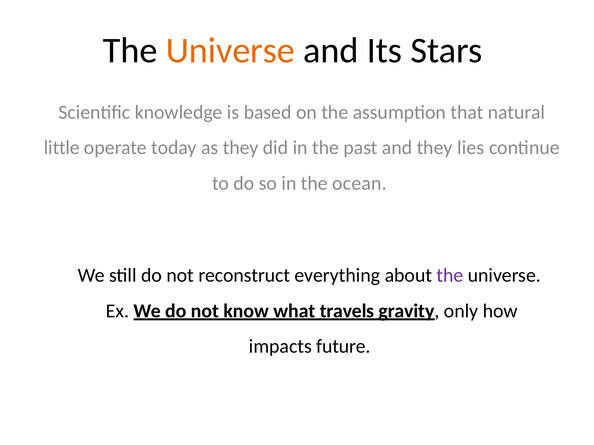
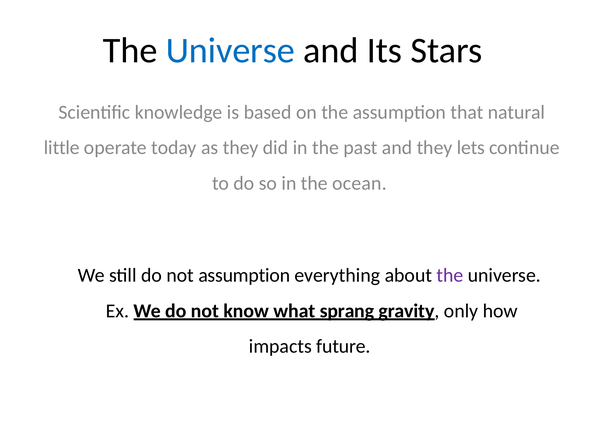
Universe colour: orange -> blue (230, 51)
lies: lies -> lets (471, 148)
not reconstruct: reconstruct -> assumption (244, 276)
travels: travels -> sprang (347, 311)
